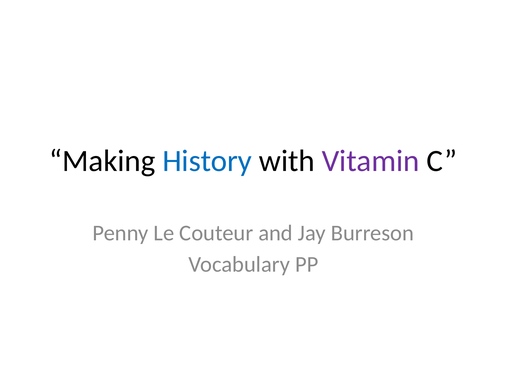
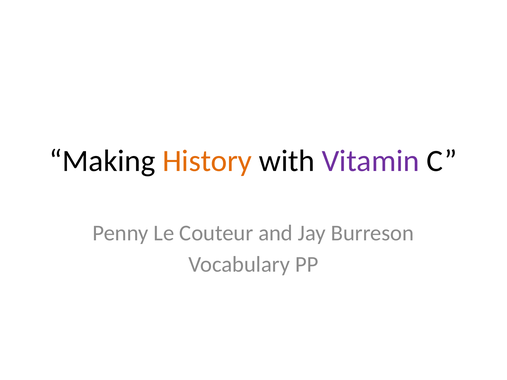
History colour: blue -> orange (207, 161)
